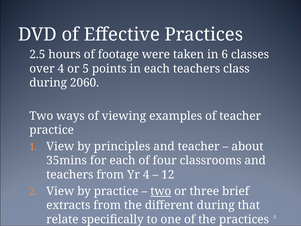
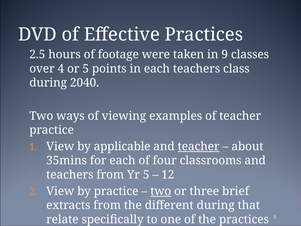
in 6: 6 -> 9 (225, 55)
2060: 2060 -> 2040 (85, 83)
principles: principles -> applicable (122, 146)
teacher underline: none -> present (199, 146)
Yr 4: 4 -> 5 (146, 174)
